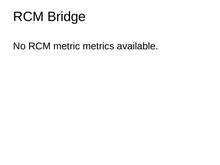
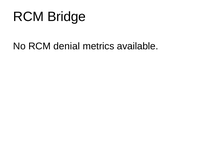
metric: metric -> denial (67, 46)
